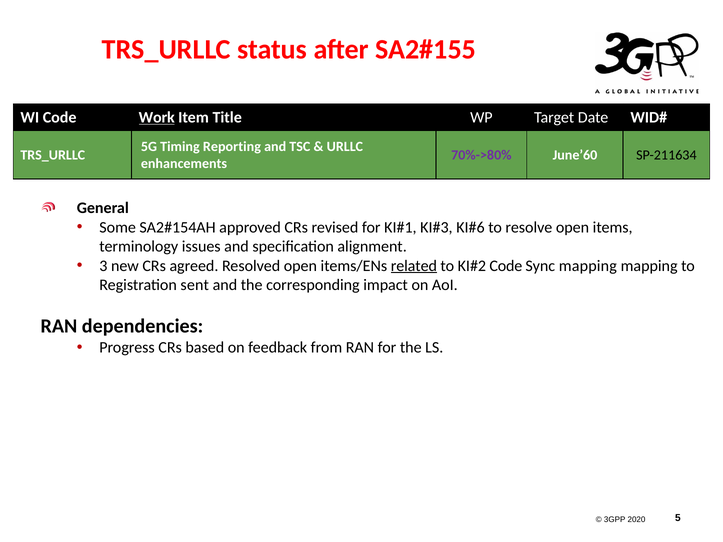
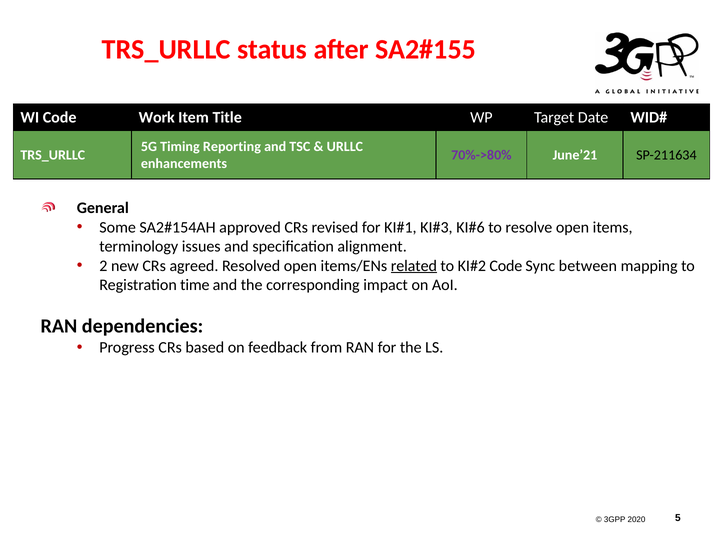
Work underline: present -> none (157, 117)
June’60: June’60 -> June’21 (575, 155)
3: 3 -> 2 (103, 266)
Sync mapping: mapping -> between (588, 266)
sent: sent -> time (195, 285)
